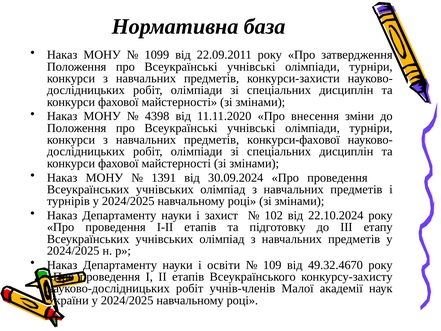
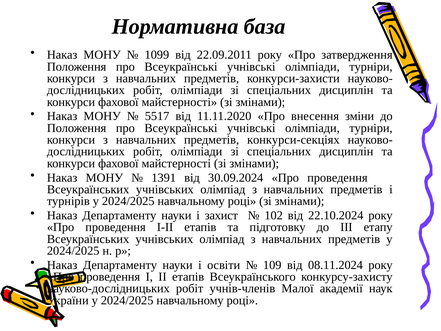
4398: 4398 -> 5517 (157, 116)
конкурси-фахової: конкурси-фахової -> конкурси-секціях (293, 140)
49.32.4670: 49.32.4670 -> 08.11.2024 (335, 265)
